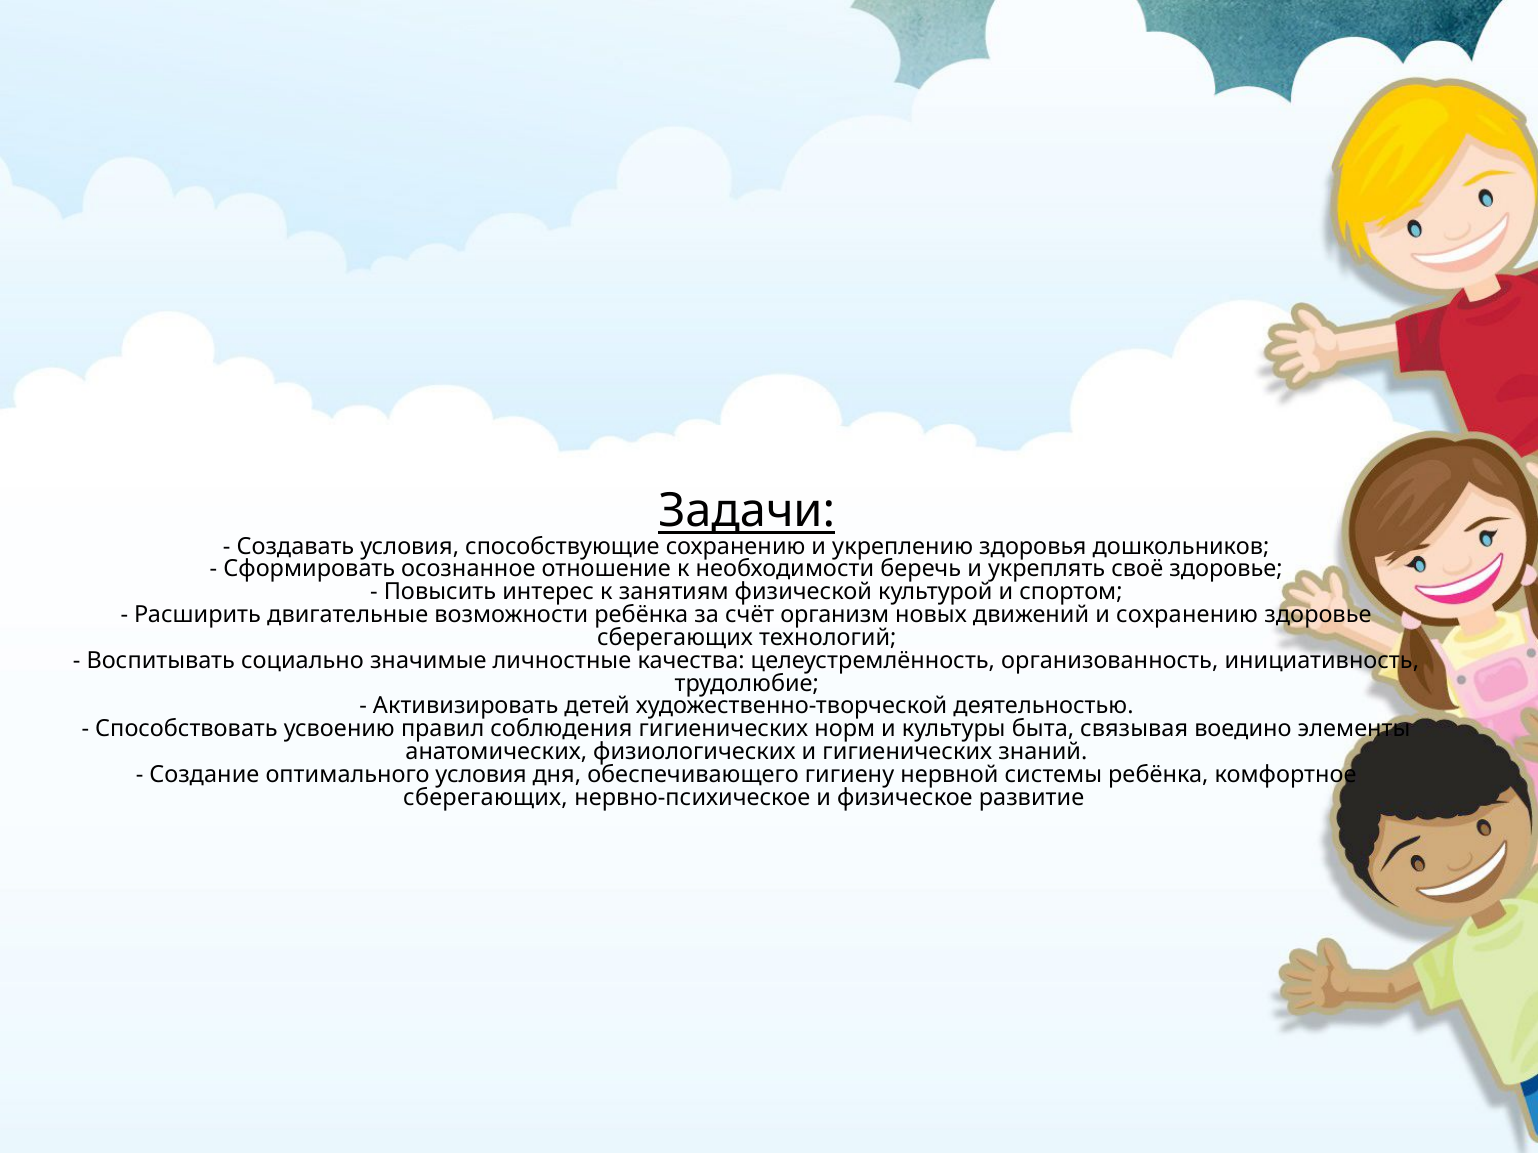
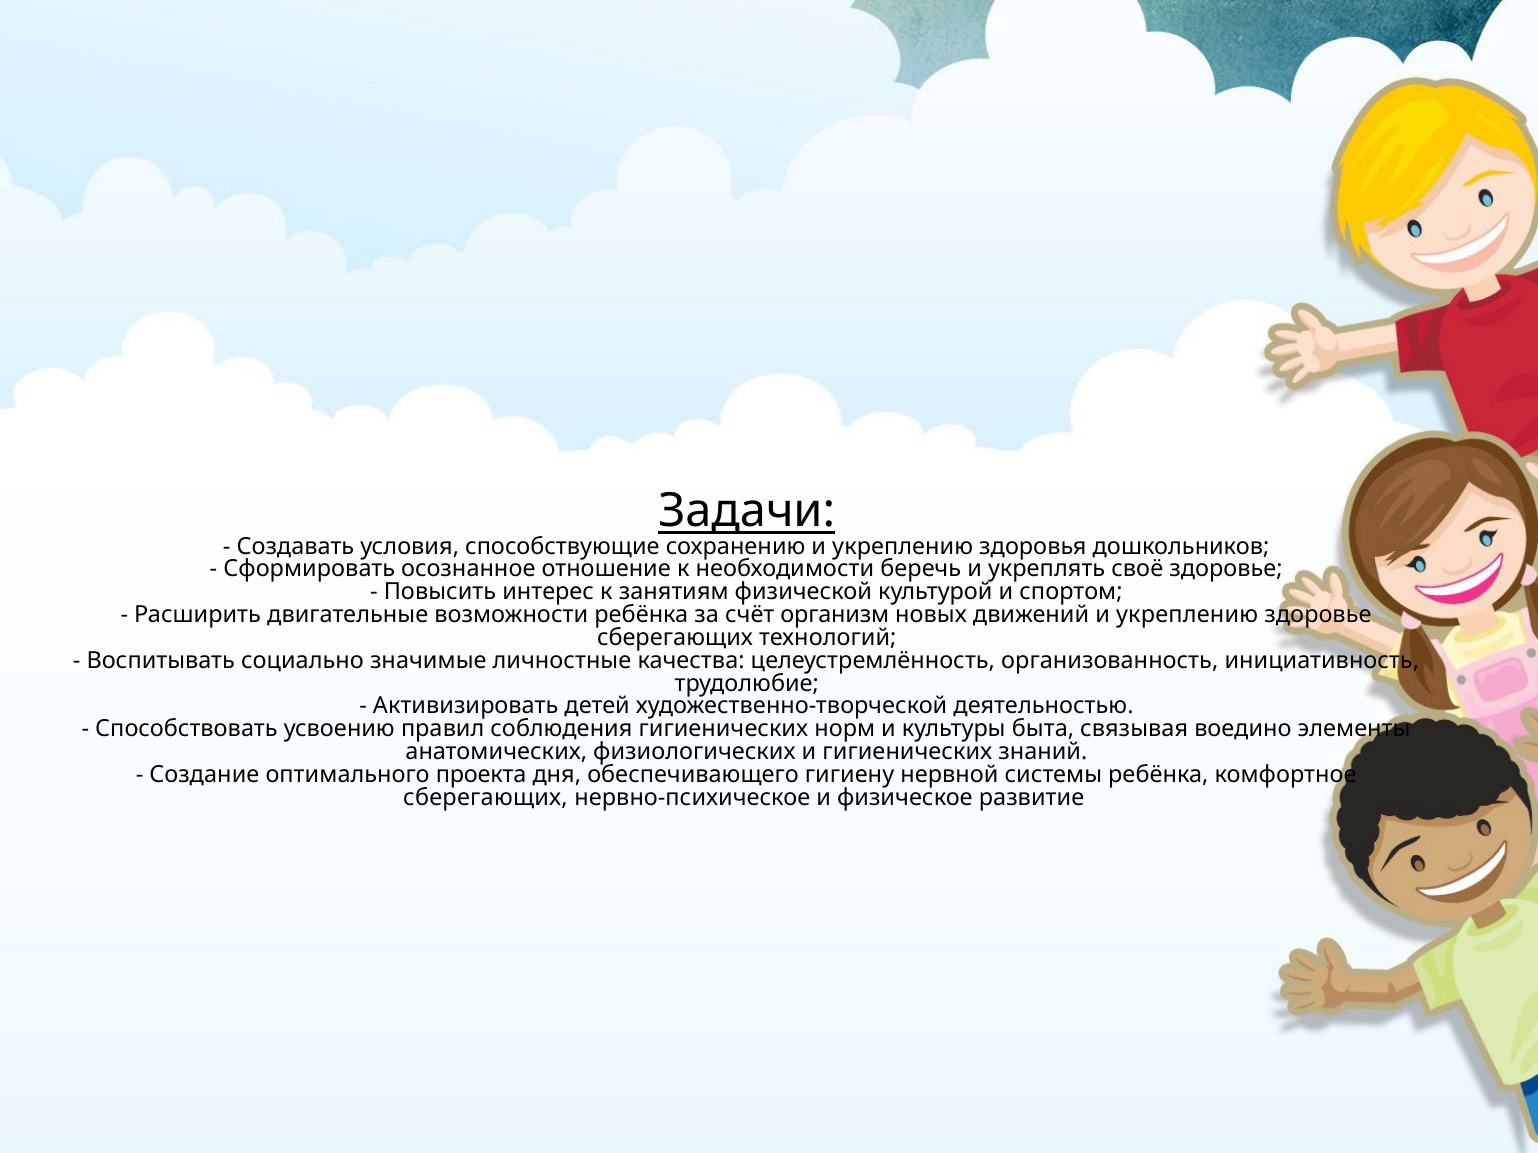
движений и сохранению: сохранению -> укреплению (1187, 615)
оптимального условия: условия -> проекта (481, 775)
